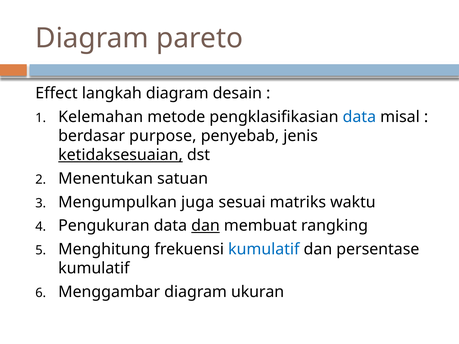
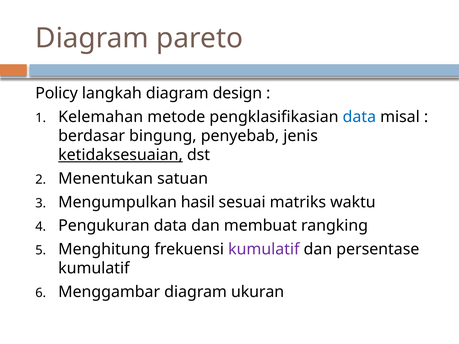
Effect: Effect -> Policy (57, 93)
desain: desain -> design (237, 93)
purpose: purpose -> bingung (163, 136)
juga: juga -> hasil (198, 202)
dan underline: present -> none (206, 226)
kumulatif colour: blue -> purple (264, 249)
